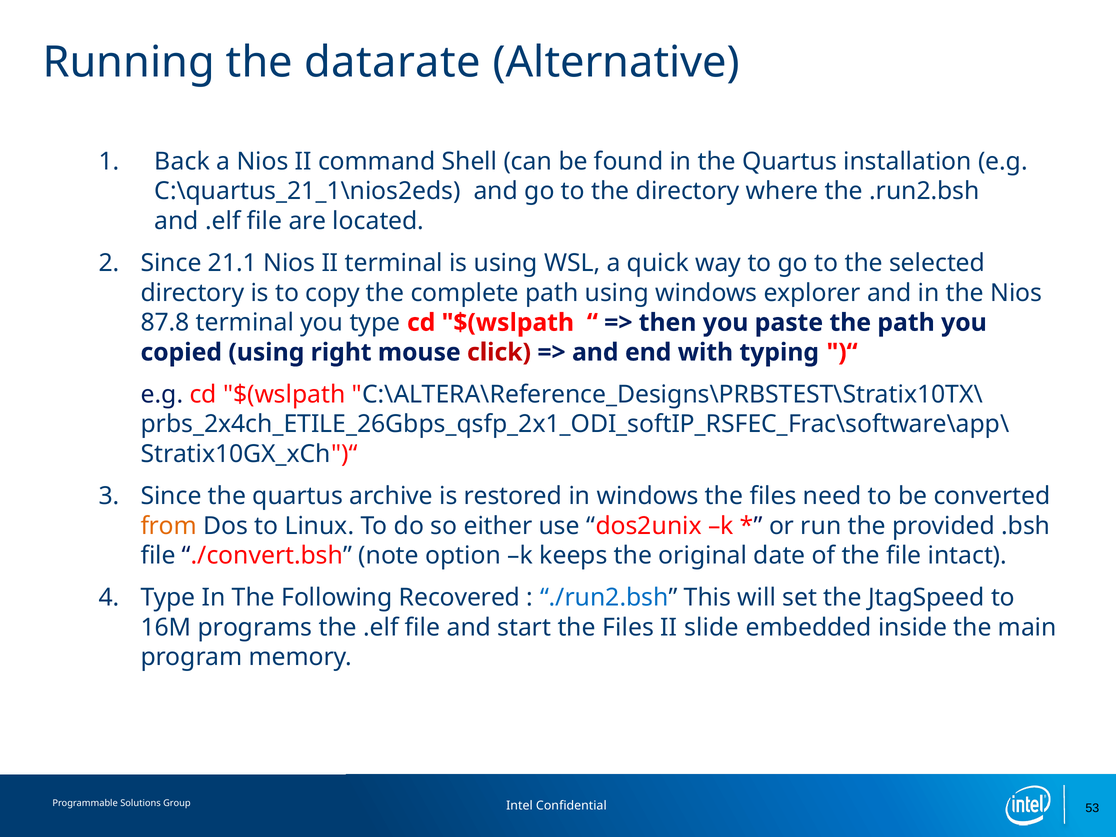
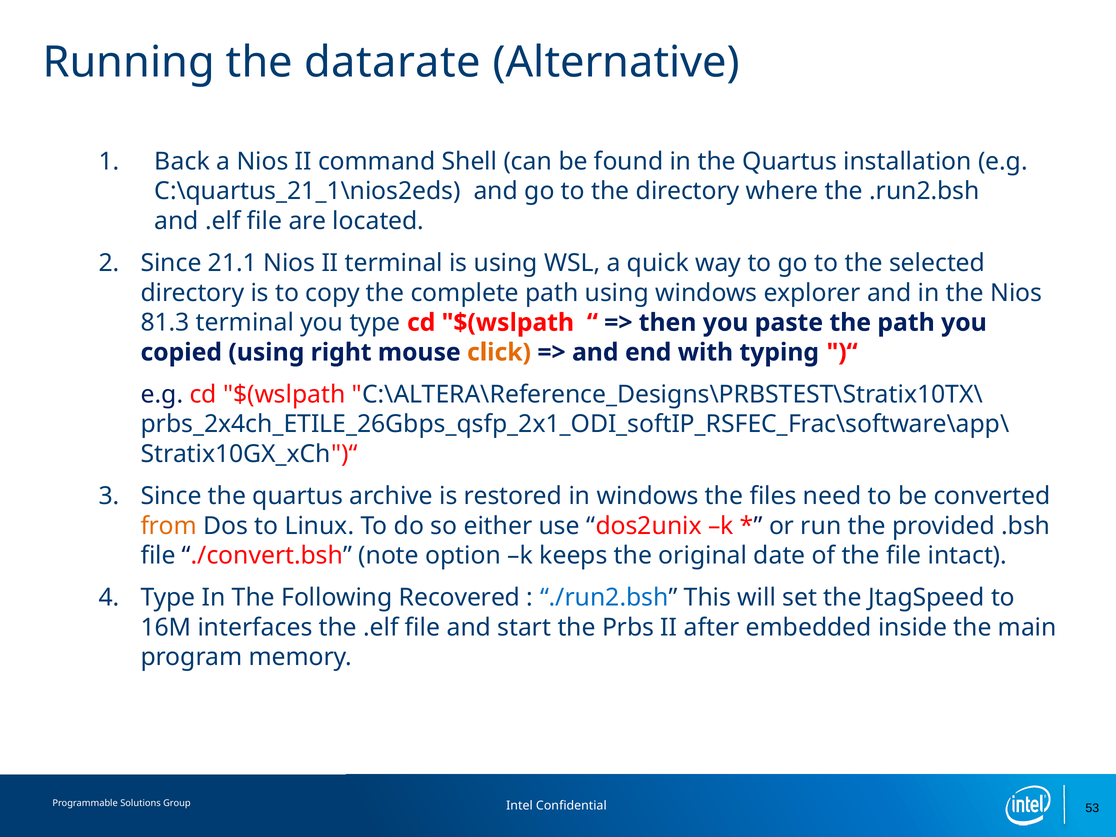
87.8: 87.8 -> 81.3 (165, 323)
click colour: red -> orange (499, 352)
programs: programs -> interfaces (255, 628)
start the Files: Files -> Prbs (628, 628)
slide: slide -> after (712, 628)
